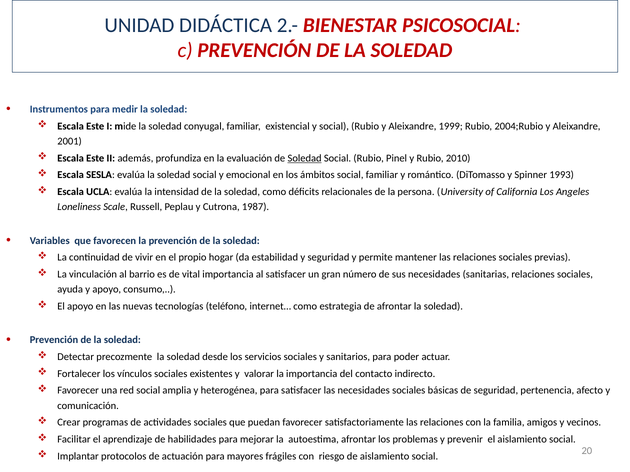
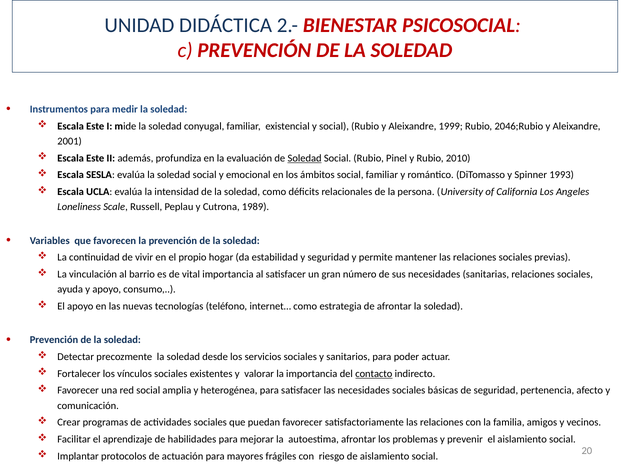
2004;Rubio: 2004;Rubio -> 2046;Rubio (519, 126)
1987: 1987 -> 1989 (256, 207)
contacto underline: none -> present (374, 374)
